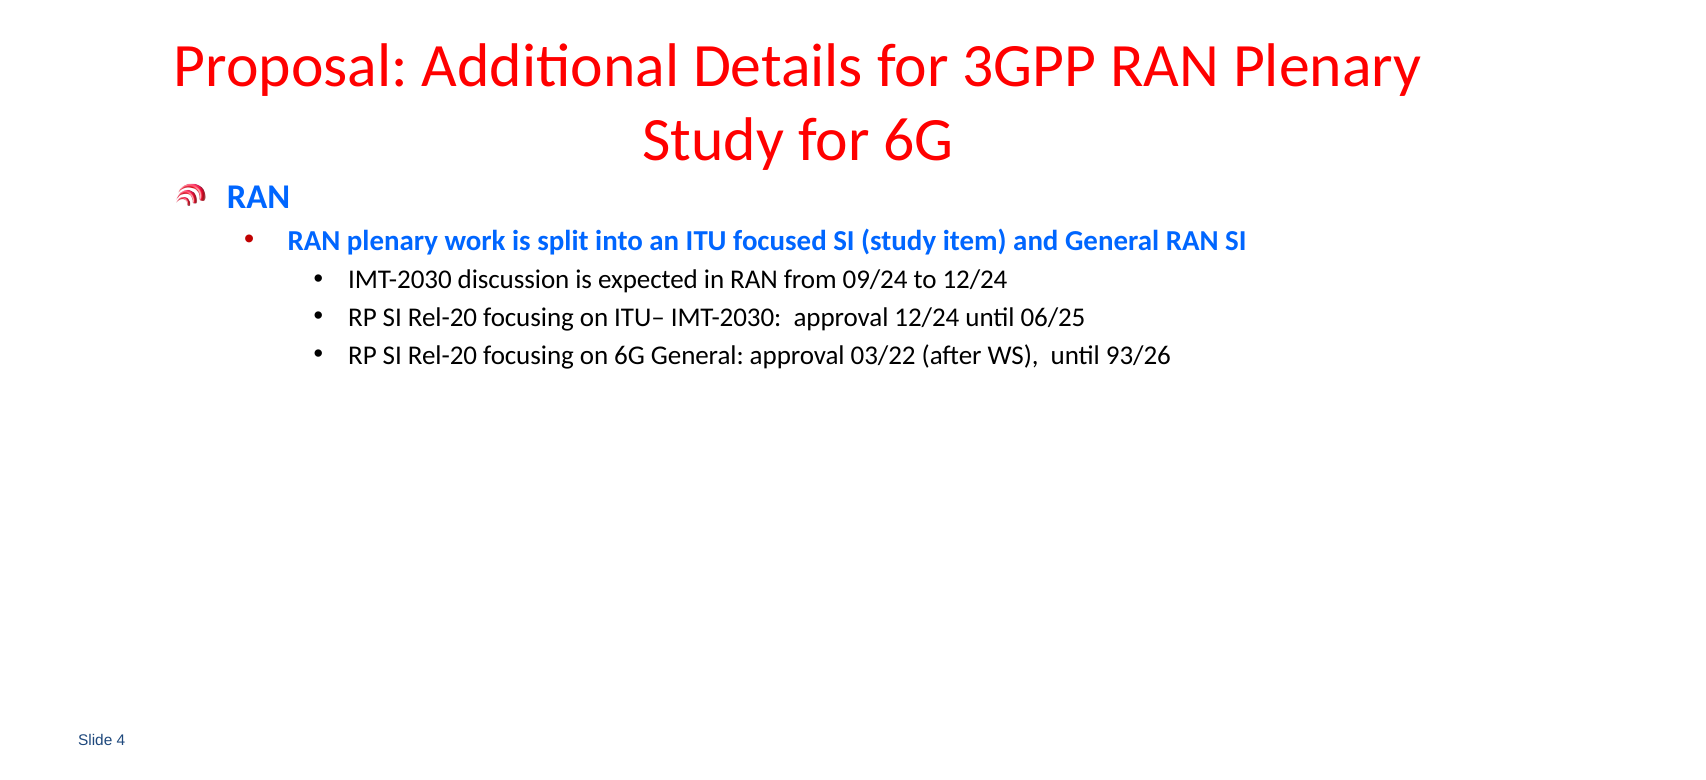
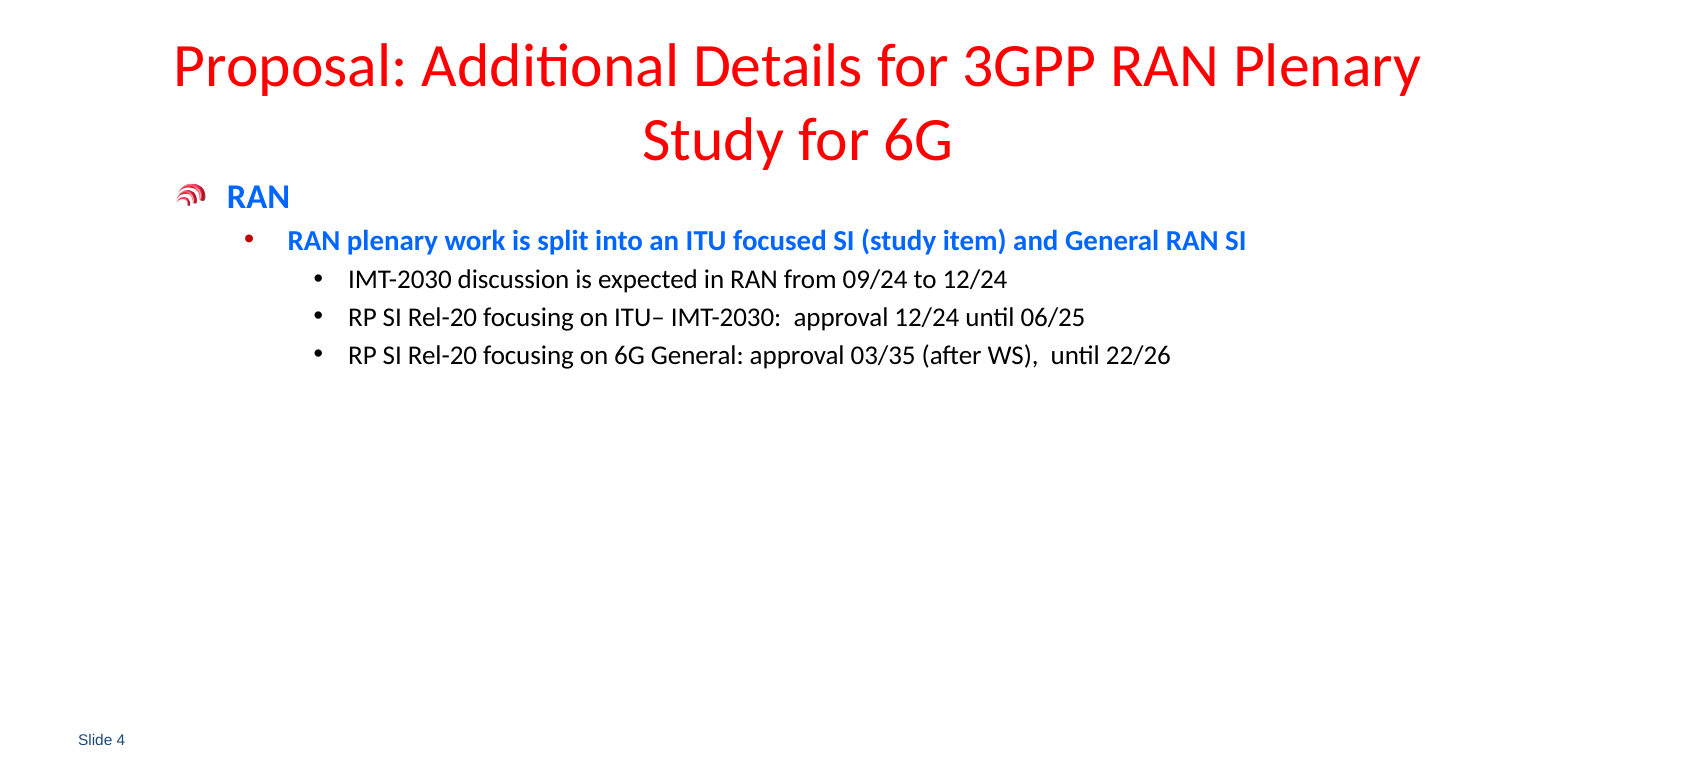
03/22: 03/22 -> 03/35 (883, 355)
93/26: 93/26 -> 22/26 (1138, 355)
